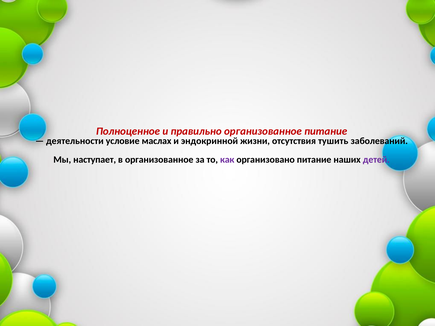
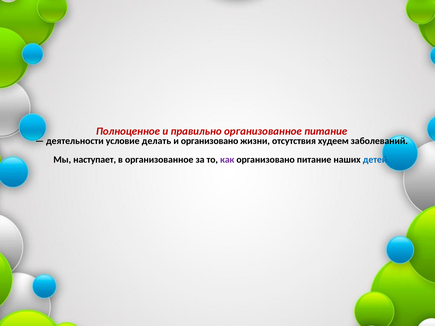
маслах: маслах -> делать (156, 141)
и эндокринной: эндокринной -> организовано (210, 141)
тушить: тушить -> худеем (333, 141)
детей colour: purple -> blue (376, 160)
